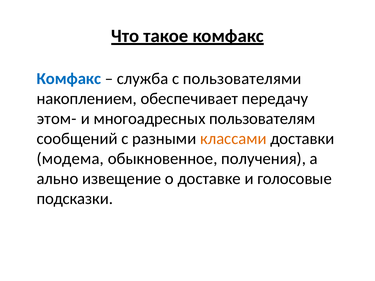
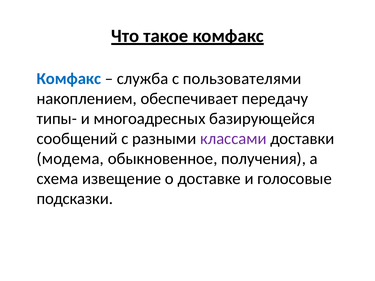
этом-: этом- -> типы- (57, 119)
пользователям: пользователям -> базирующейся (262, 119)
классами colour: orange -> purple (233, 139)
ально: ально -> схема (57, 179)
